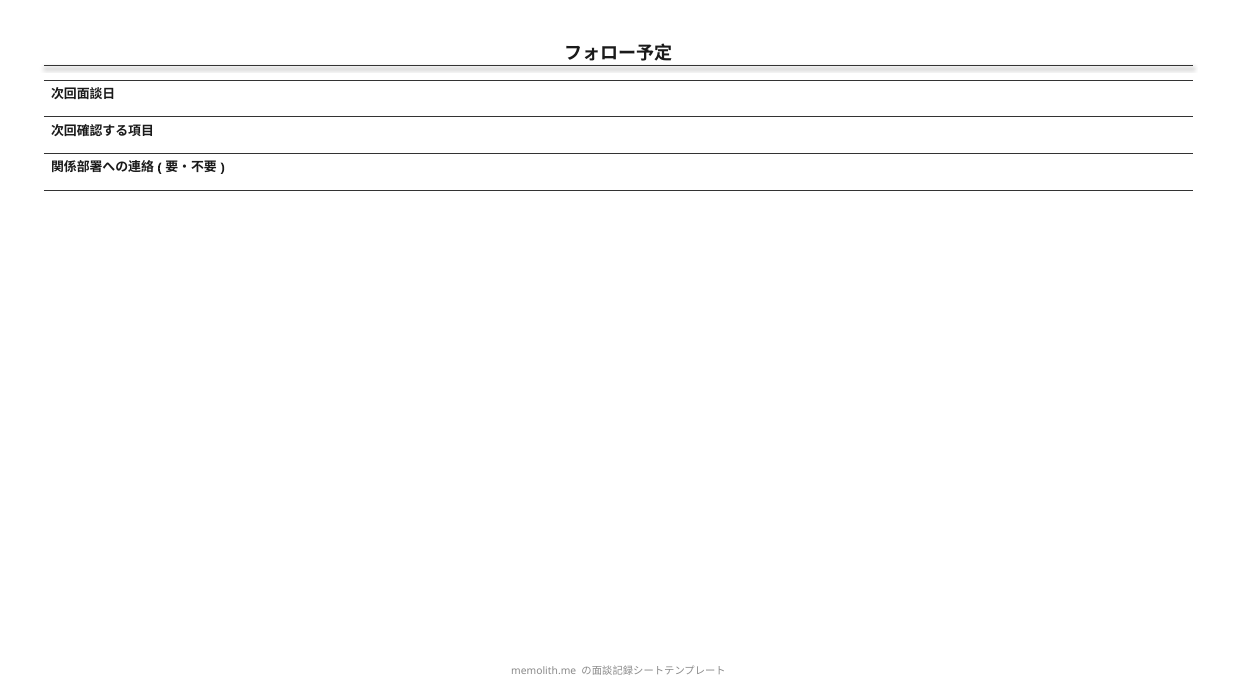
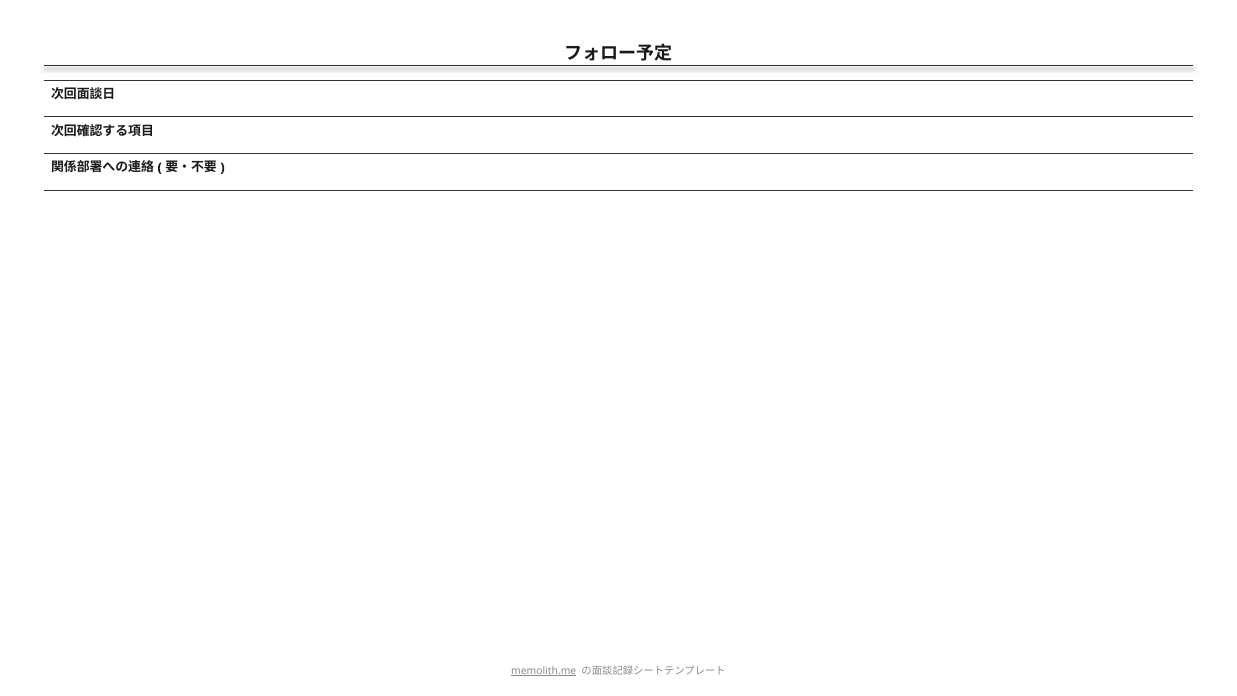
memolith.me underline: none -> present (544, 671)
